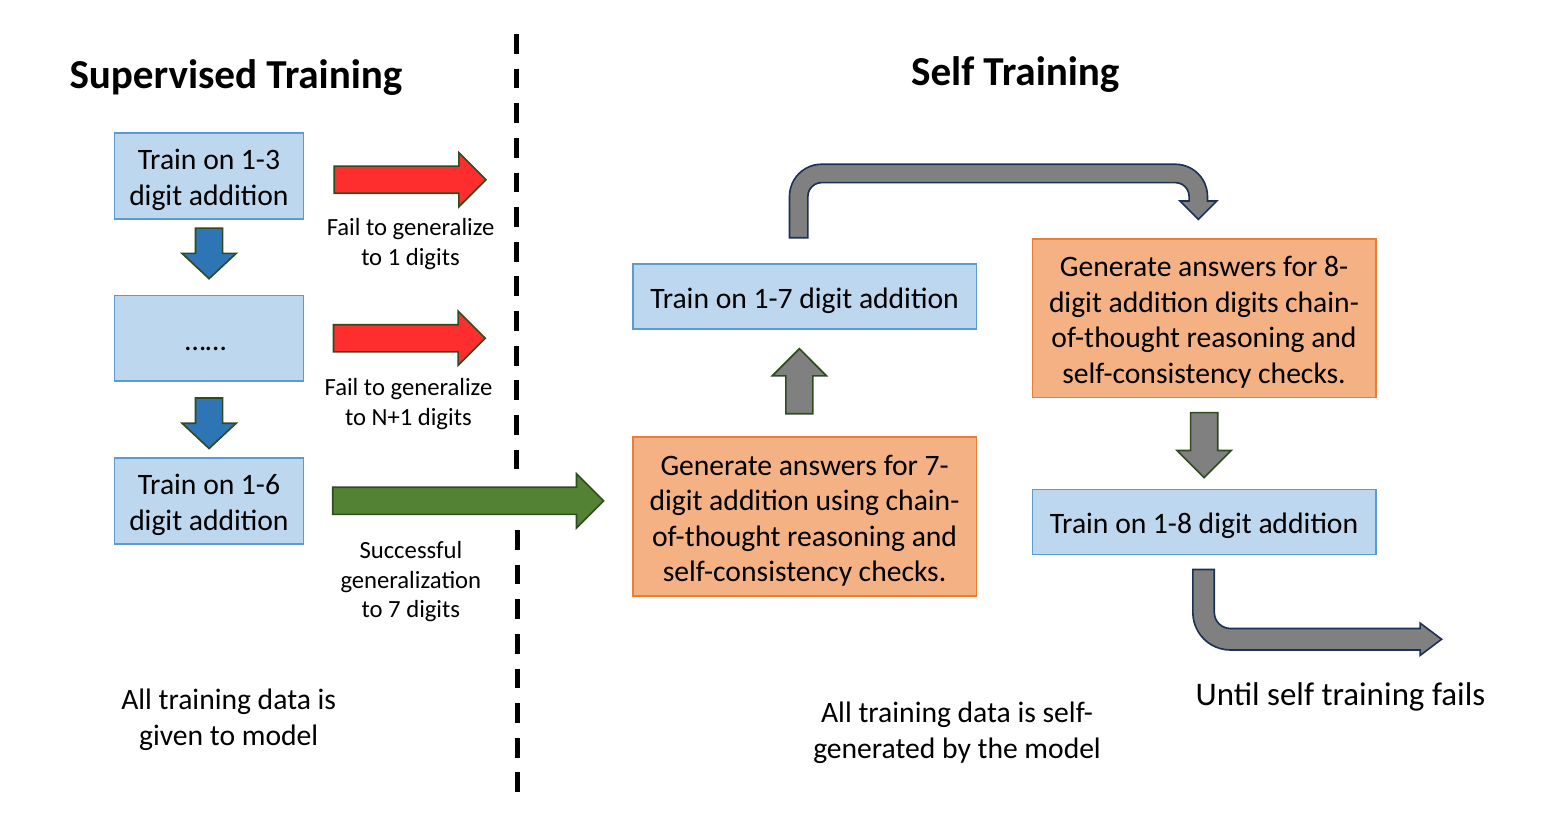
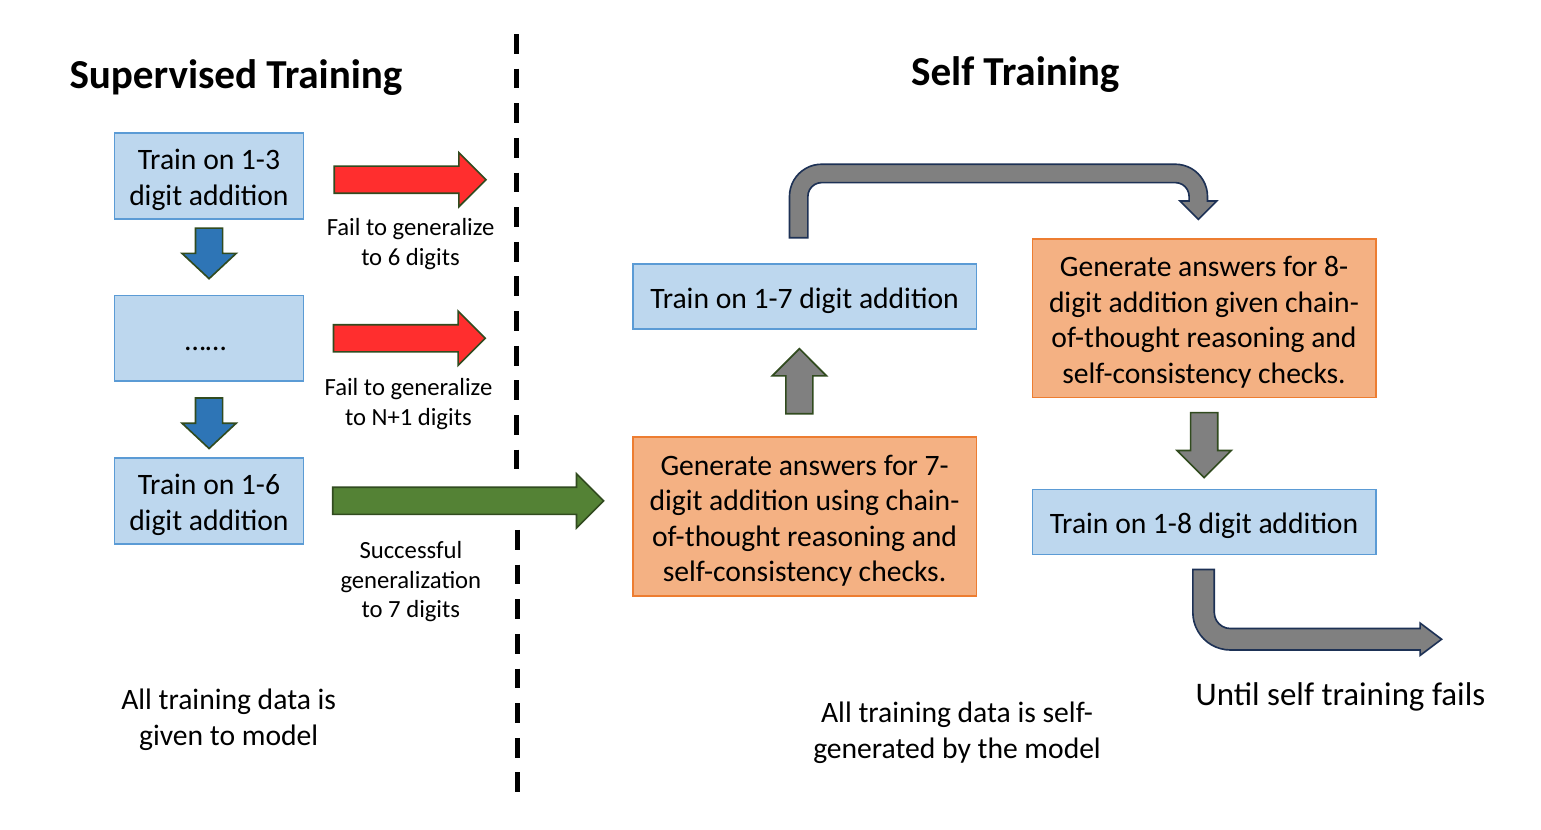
1: 1 -> 6 (394, 257)
addition digits: digits -> given (1247, 302)
